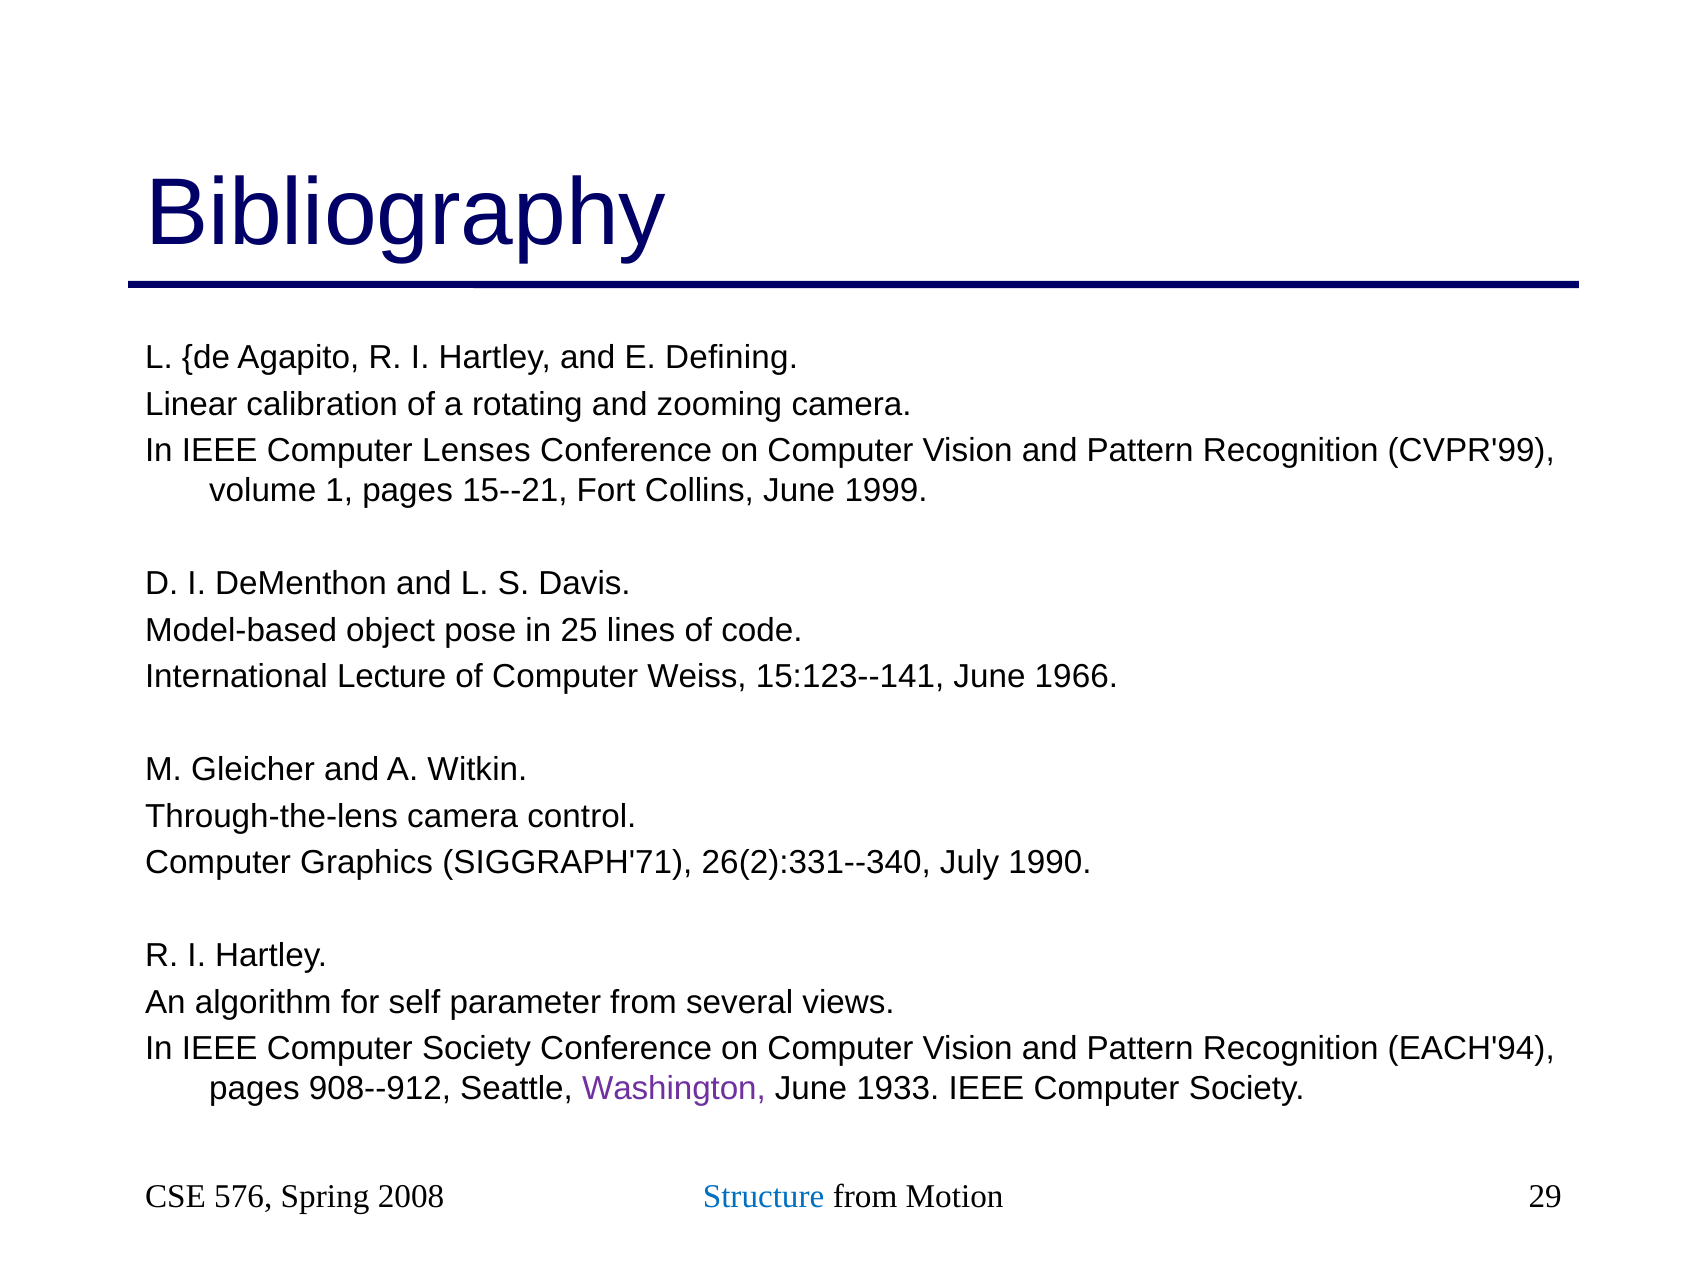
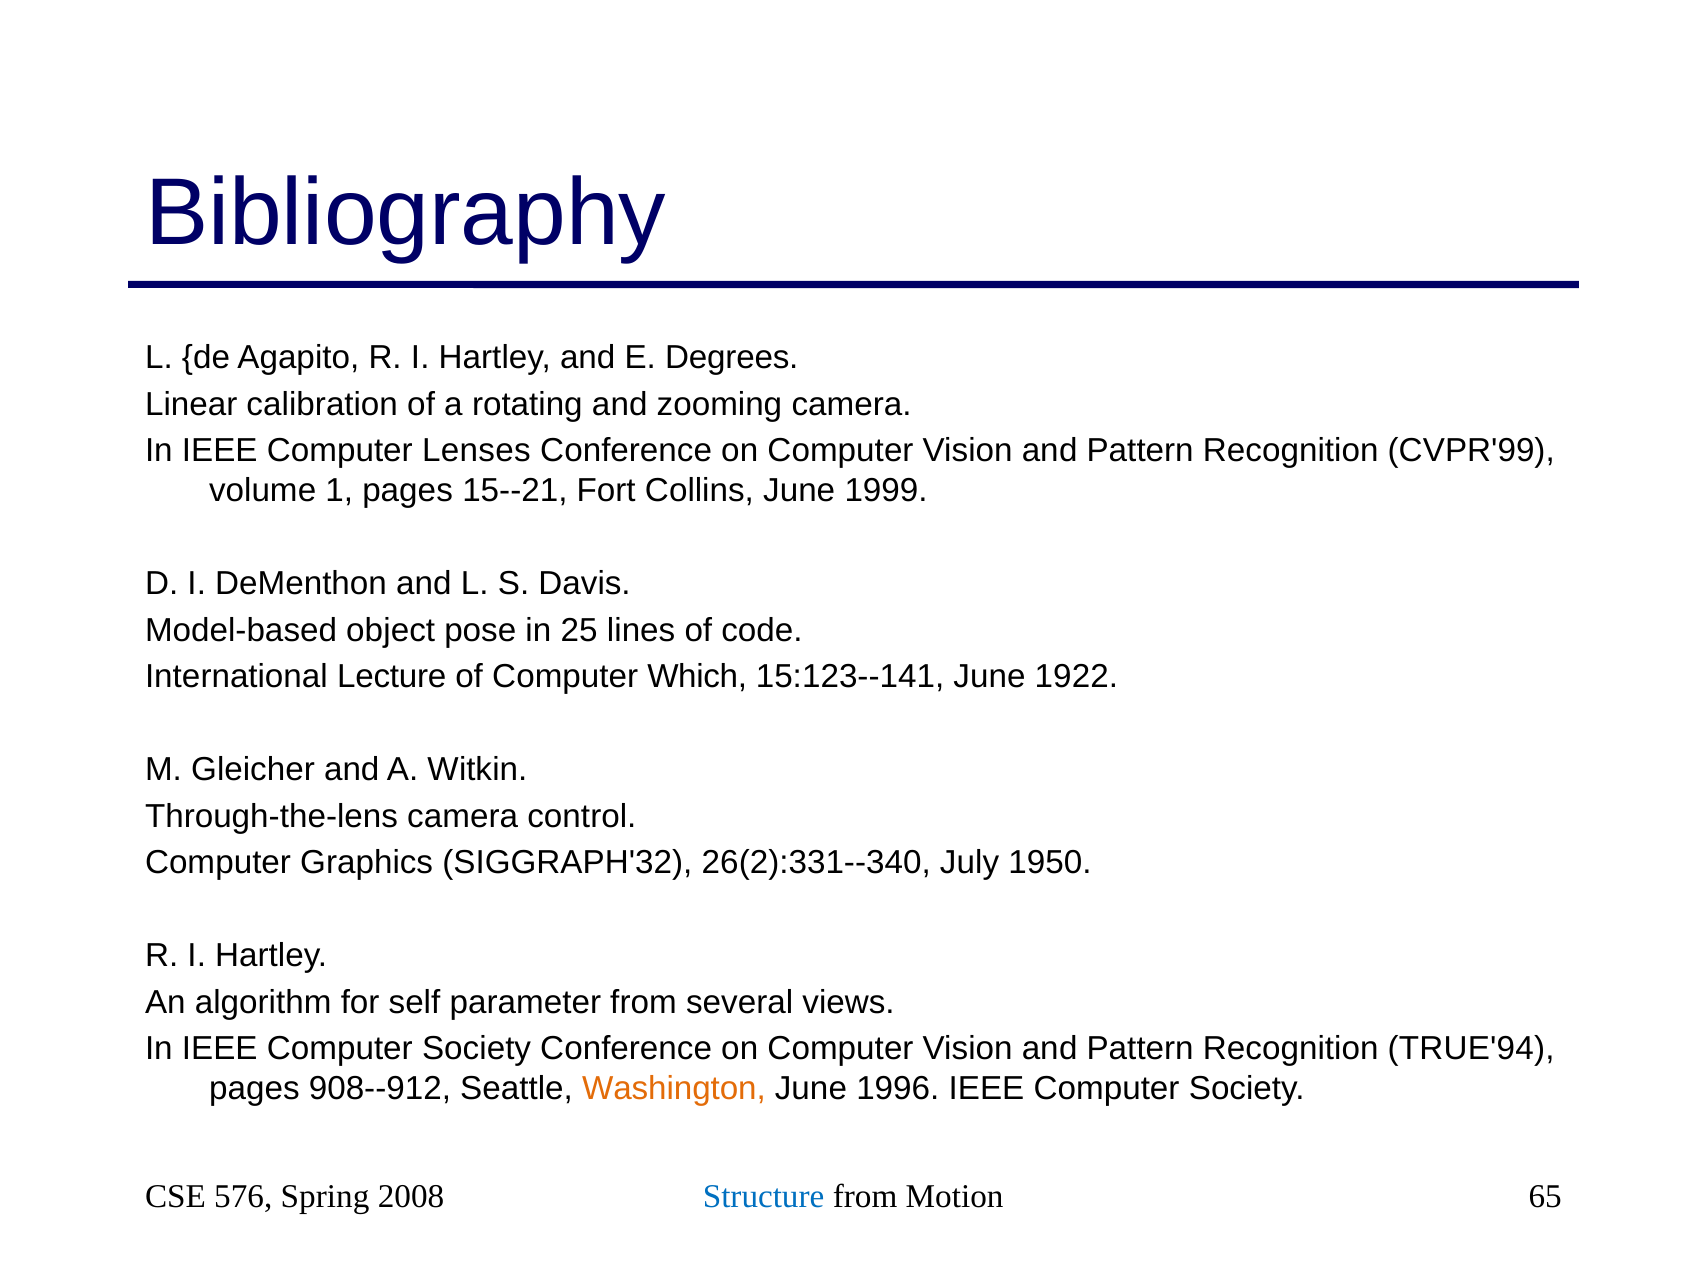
Defining: Defining -> Degrees (732, 358)
Weiss: Weiss -> Which (697, 677)
1966: 1966 -> 1922 (1076, 677)
SIGGRAPH'71: SIGGRAPH'71 -> SIGGRAPH'32 (567, 863)
1990: 1990 -> 1950 (1050, 863)
EACH'94: EACH'94 -> TRUE'94 (1471, 1049)
Washington colour: purple -> orange (674, 1089)
1933: 1933 -> 1996 (898, 1089)
29: 29 -> 65 (1545, 1197)
